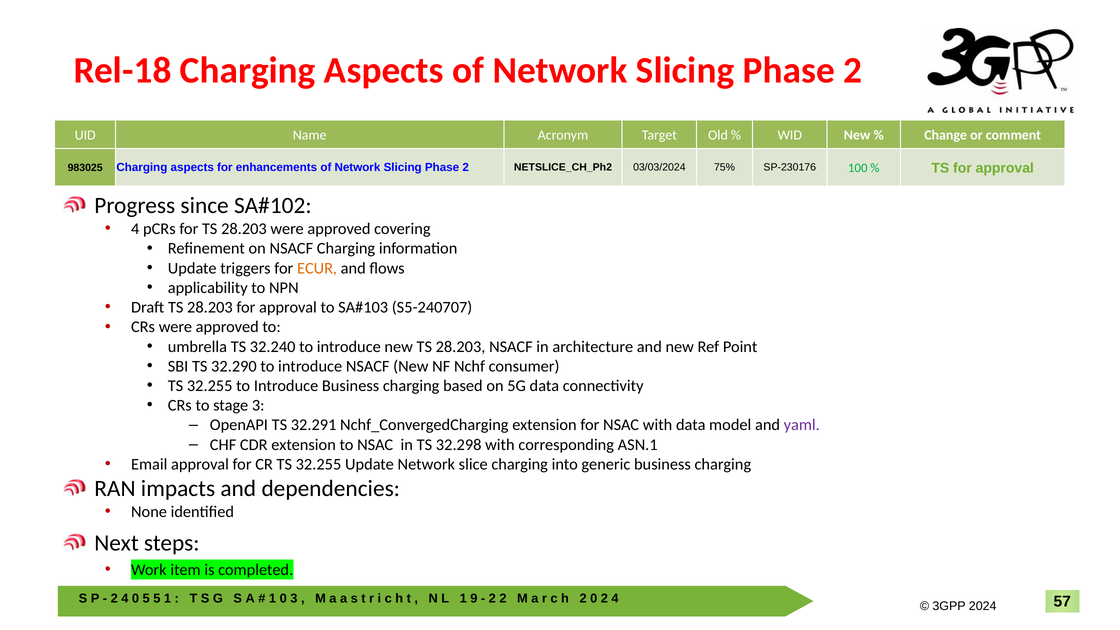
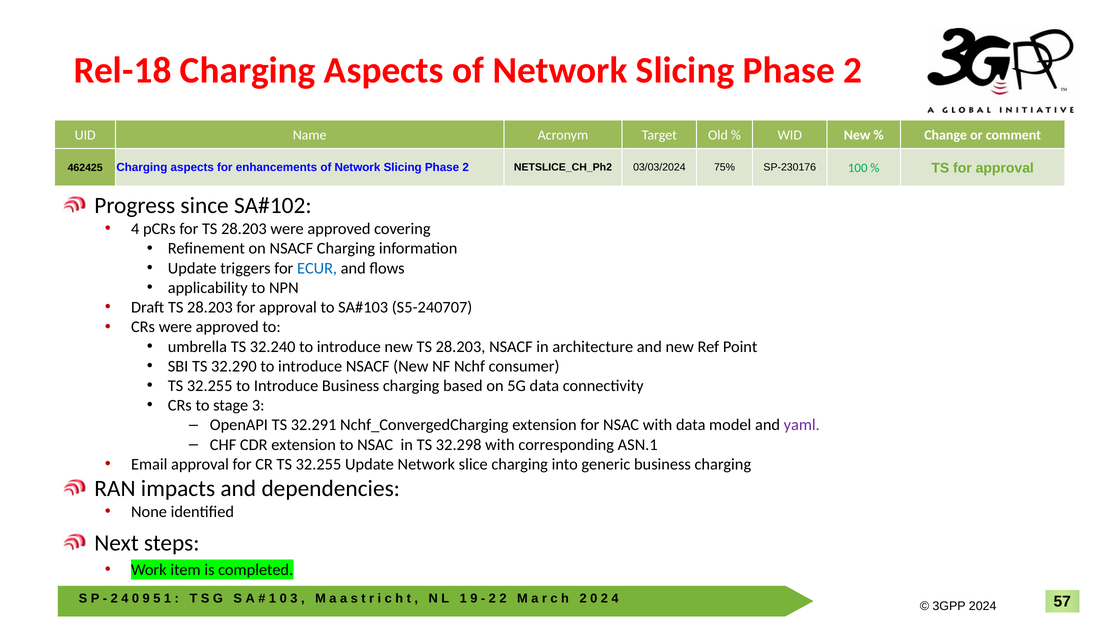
983025: 983025 -> 462425 (85, 168)
ECUR colour: orange -> blue (317, 268)
5: 5 -> 9 (146, 598)
